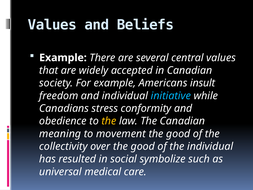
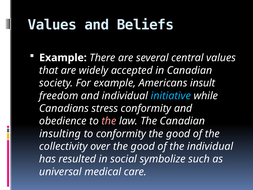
the colour: yellow -> pink (109, 121)
meaning: meaning -> insulting (60, 134)
to movement: movement -> conformity (121, 134)
